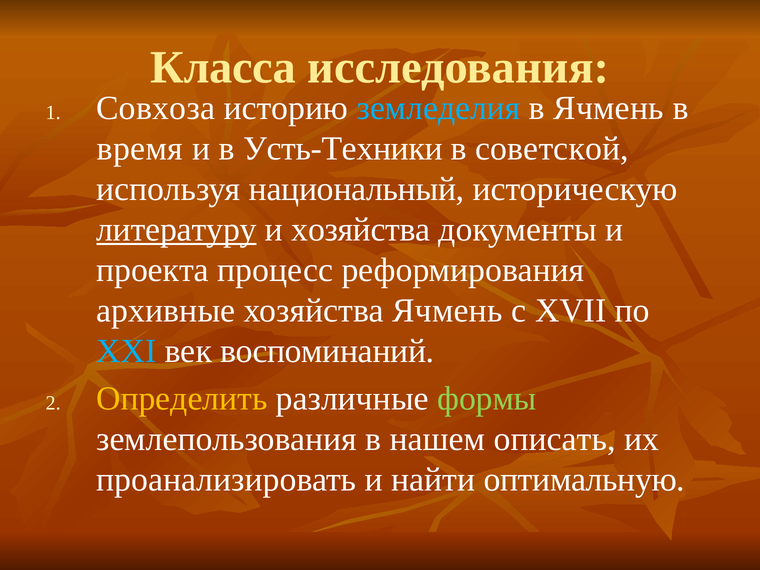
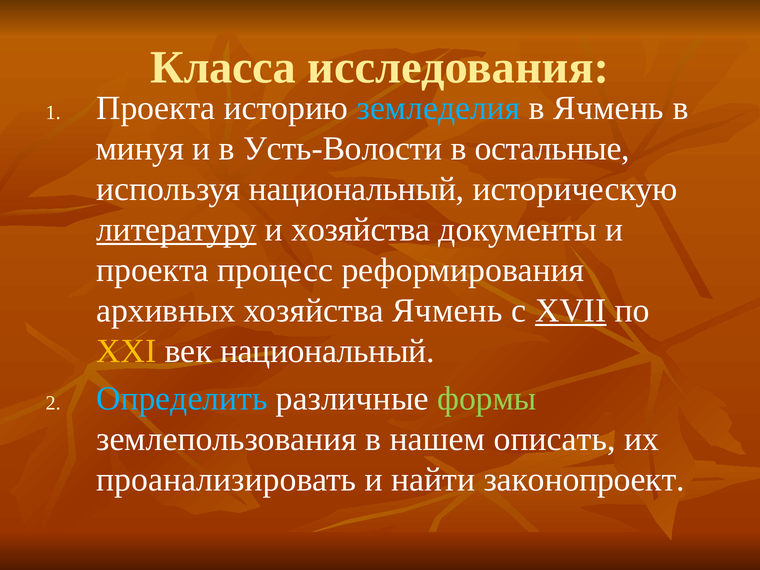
Совхоза: Совхоза -> Проекта (156, 108)
время: время -> минуя (140, 149)
Усть-Техники: Усть-Техники -> Усть-Волости (343, 149)
советской: советской -> остальные (552, 149)
архивные: архивные -> архивных (166, 311)
XVII underline: none -> present (571, 311)
XXI colour: light blue -> yellow (126, 351)
век воспоминаний: воспоминаний -> национальный (327, 351)
Определить colour: yellow -> light blue (182, 399)
оптимальную: оптимальную -> законопроект (584, 480)
